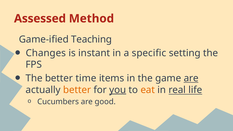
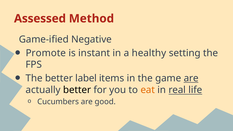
Teaching: Teaching -> Negative (92, 39)
Changes: Changes -> Promote (46, 53)
specific: specific -> healthy (149, 53)
time: time -> label (86, 78)
better colour: orange -> black (77, 90)
you underline: present -> none (118, 90)
